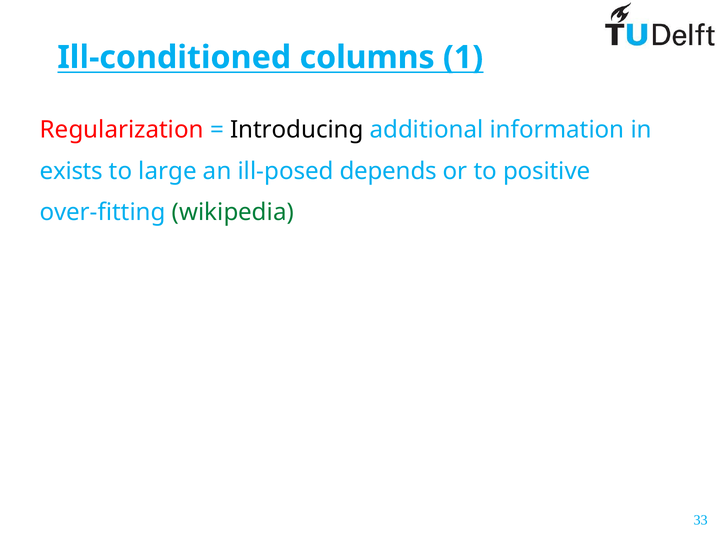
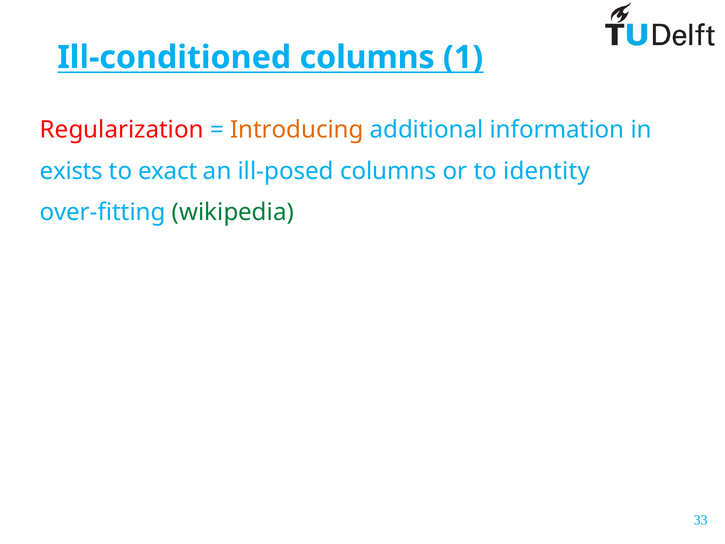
Introducing colour: black -> orange (297, 130)
large: large -> exact (168, 171)
ill-posed depends: depends -> columns (388, 171)
positive: positive -> identity (547, 171)
